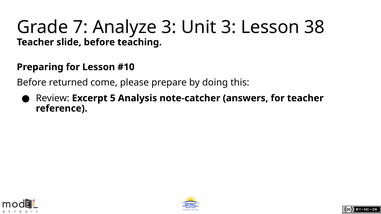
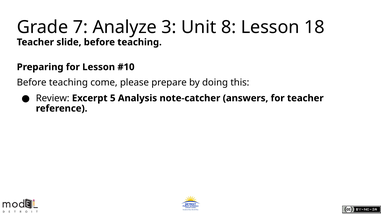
Unit 3: 3 -> 8 (229, 27)
38: 38 -> 18 (314, 27)
returned: returned -> teaching (68, 83)
